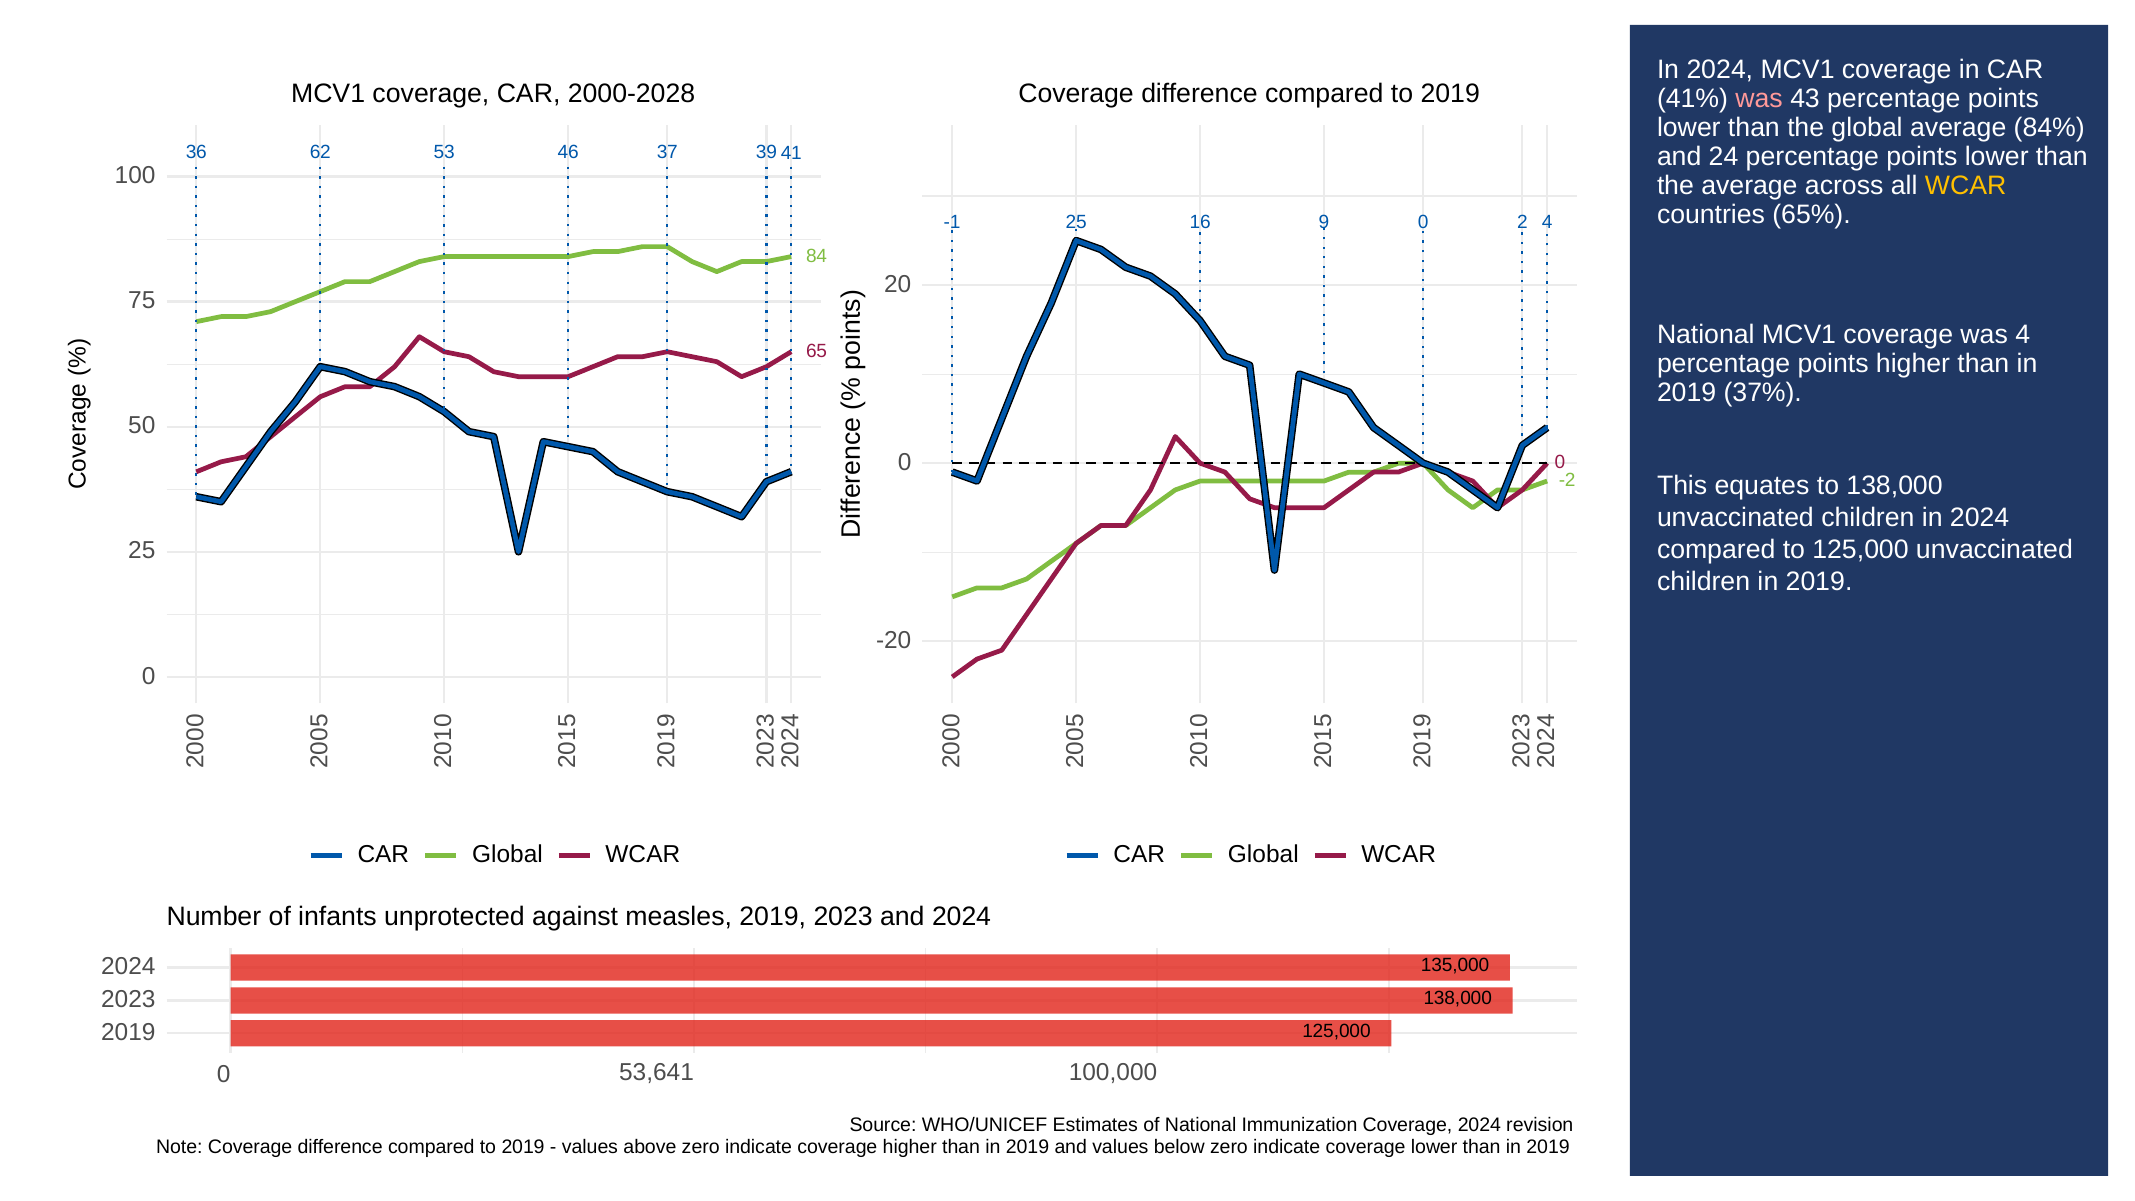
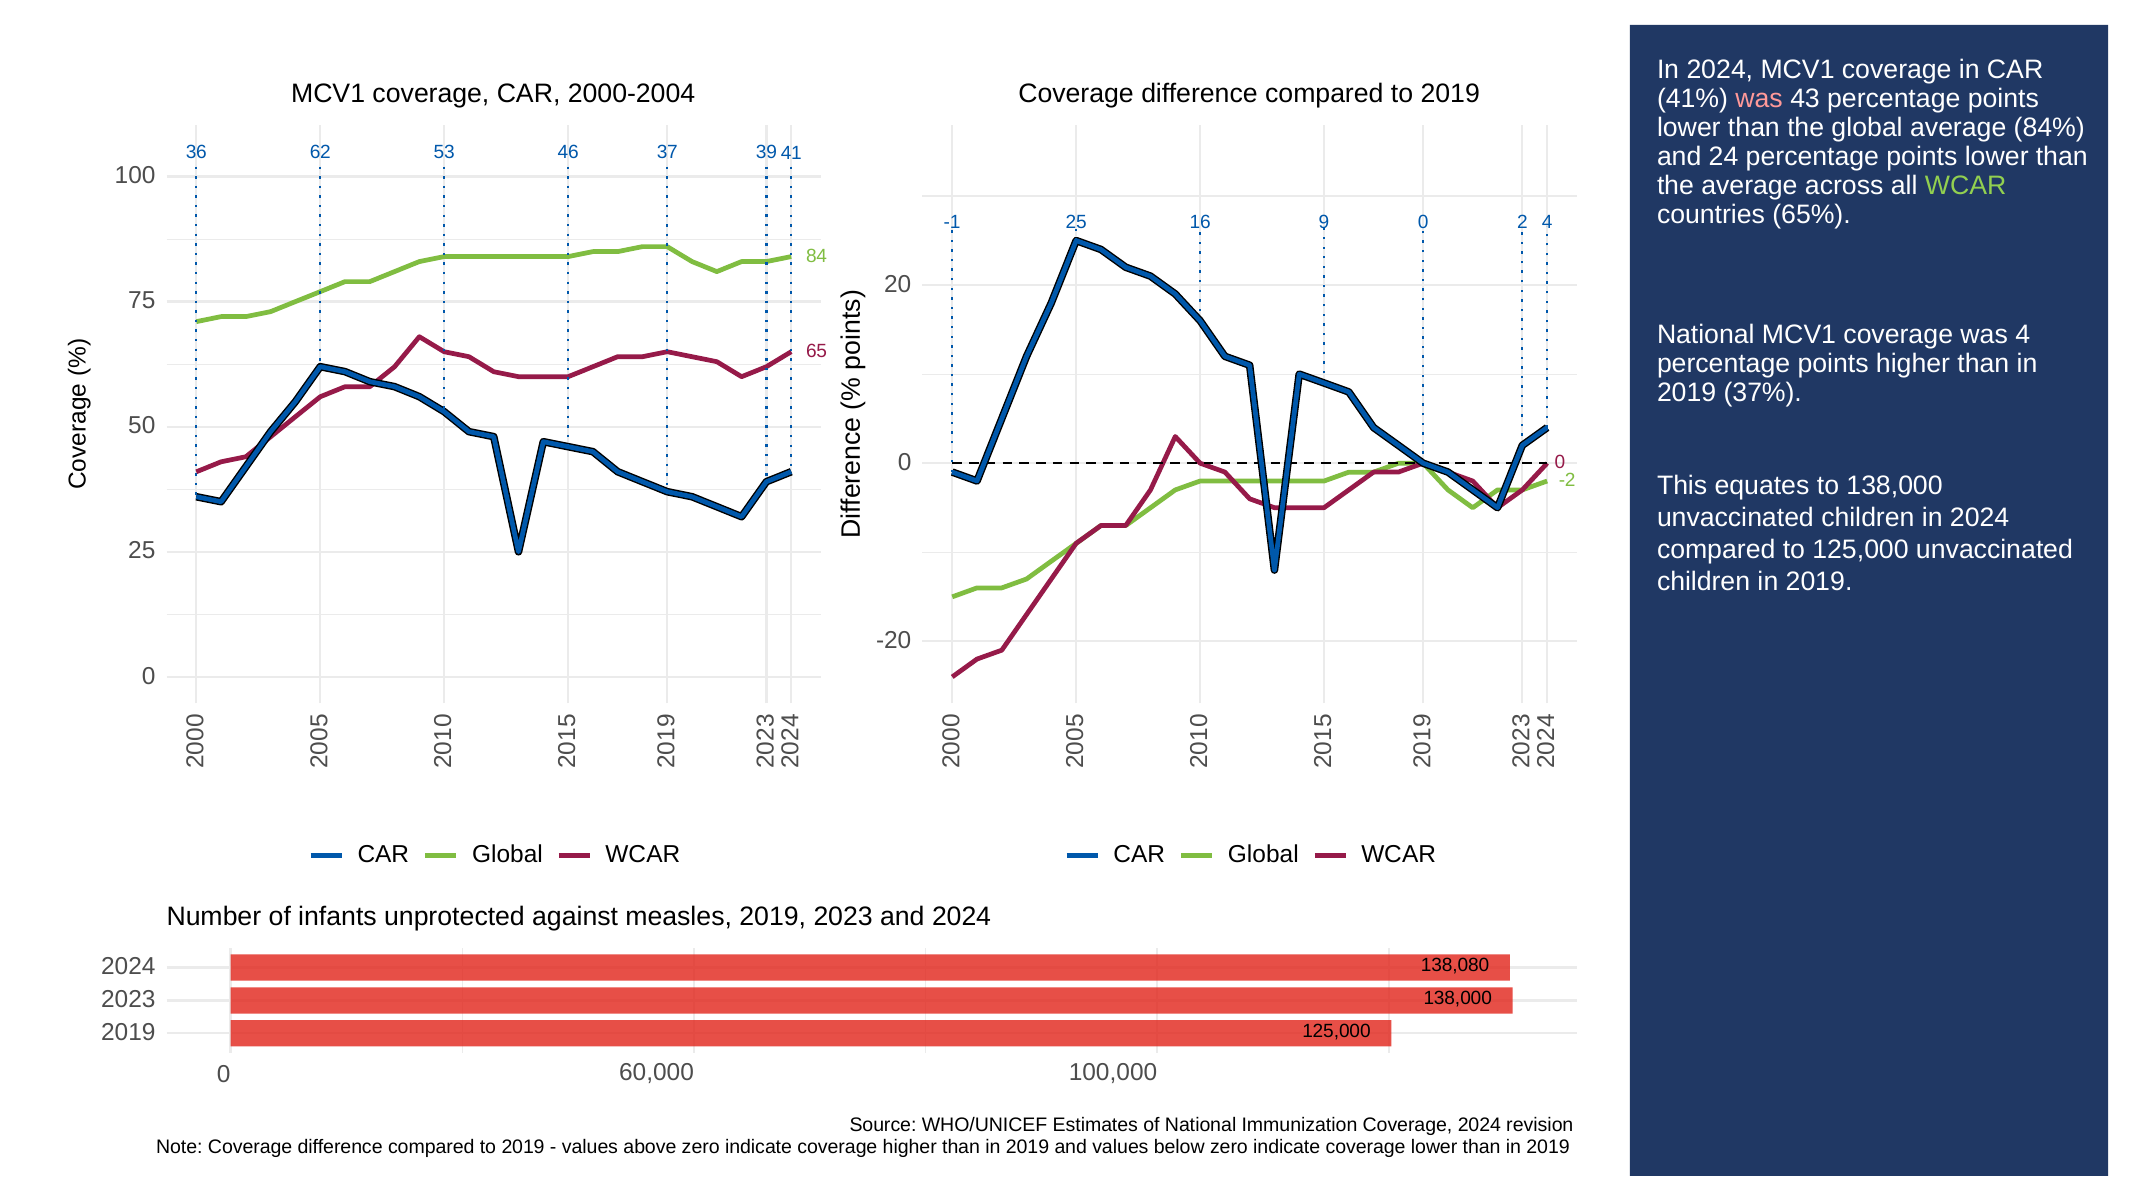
2000-2028: 2000-2028 -> 2000-2004 (632, 94)
WCAR colour: yellow -> light green (1966, 185)
135,000: 135,000 -> 138,080 (1455, 966)
53,641: 53,641 -> 60,000 (657, 1073)
